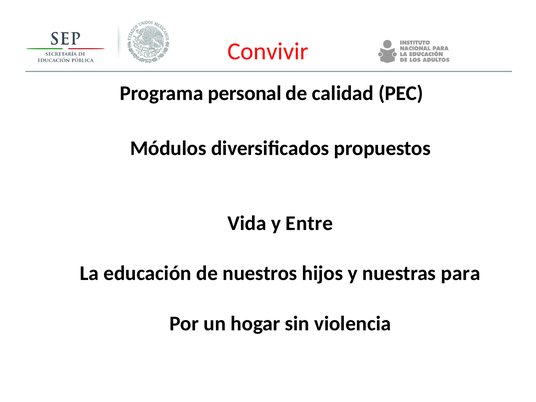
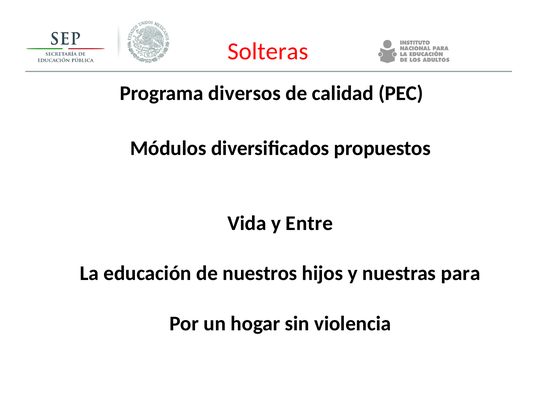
Convivir: Convivir -> Solteras (268, 51)
personal: personal -> diversos (245, 93)
